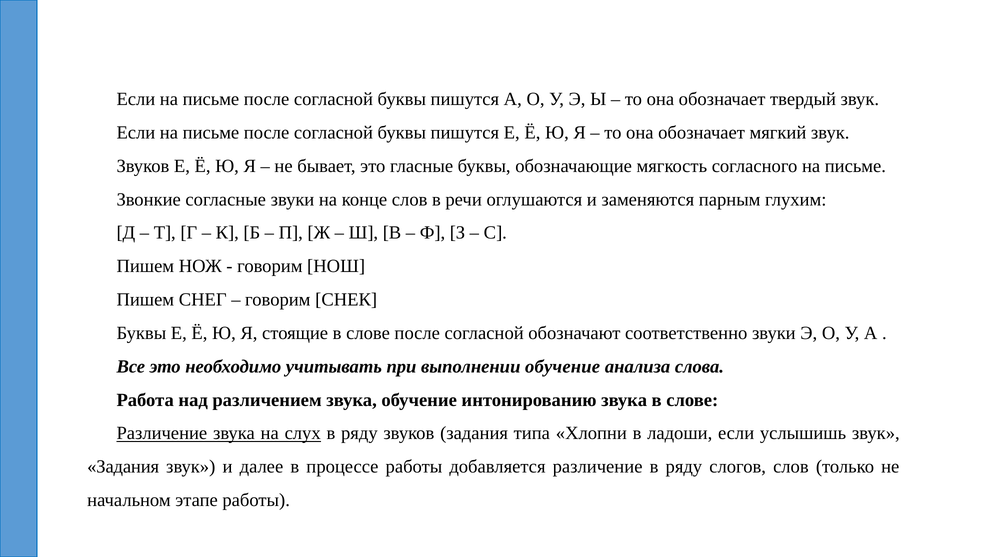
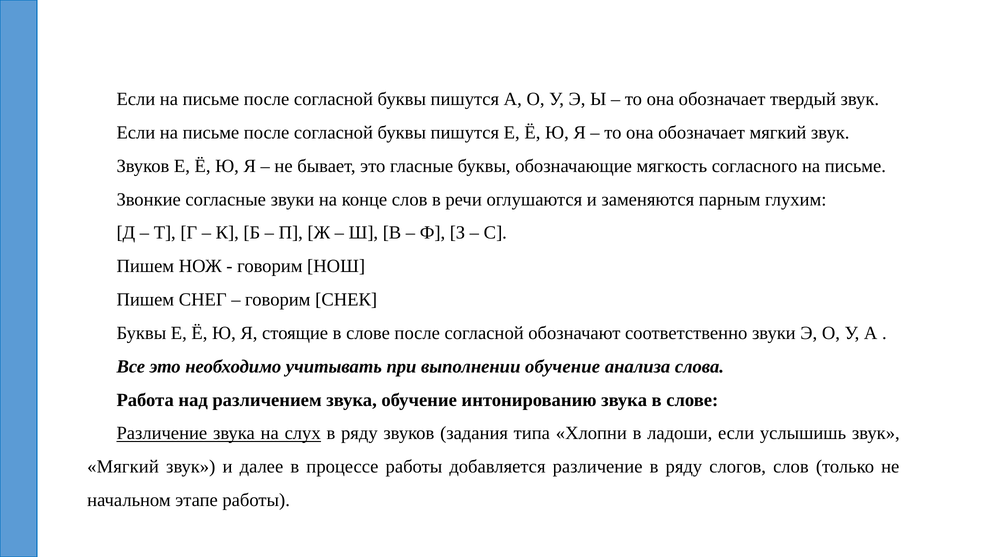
Задания: Задания -> Мягкий (123, 467)
